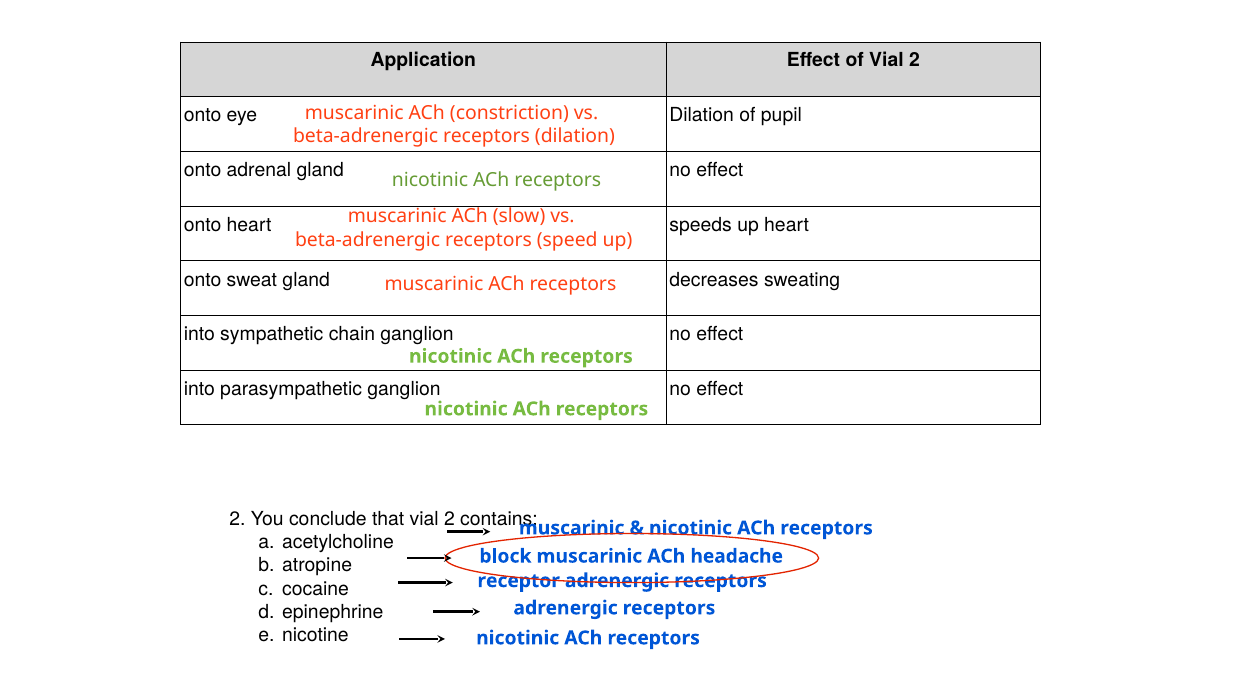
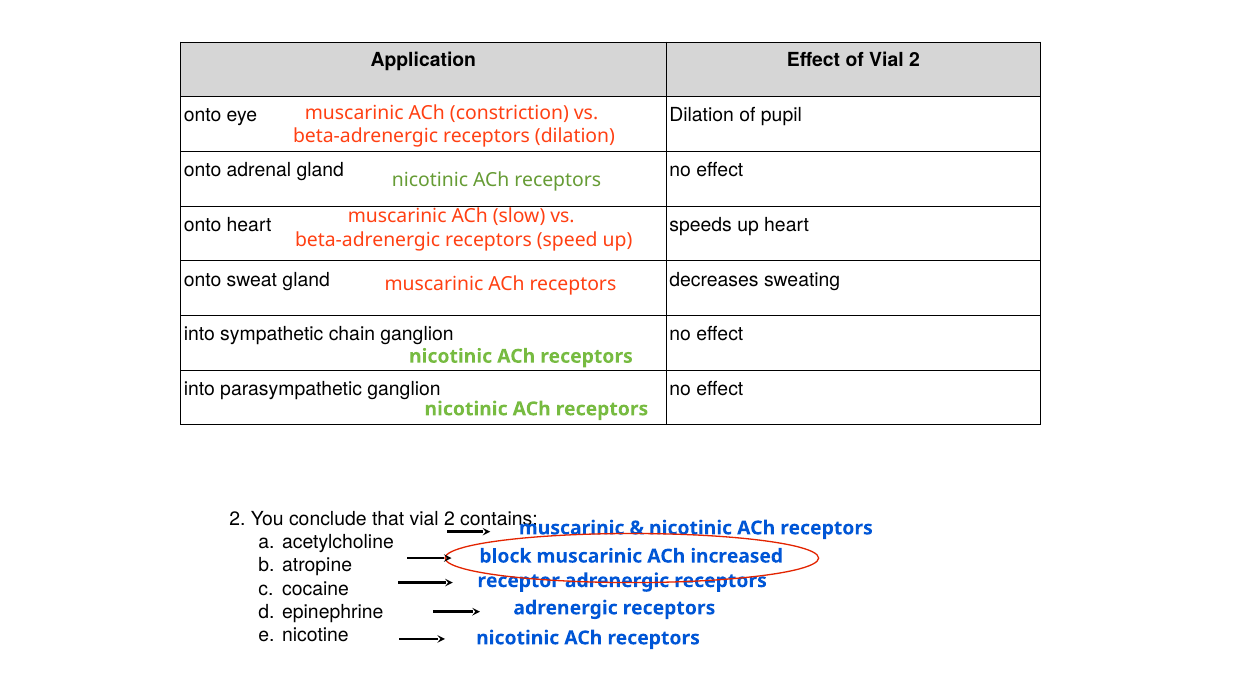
headache: headache -> increased (737, 556)
